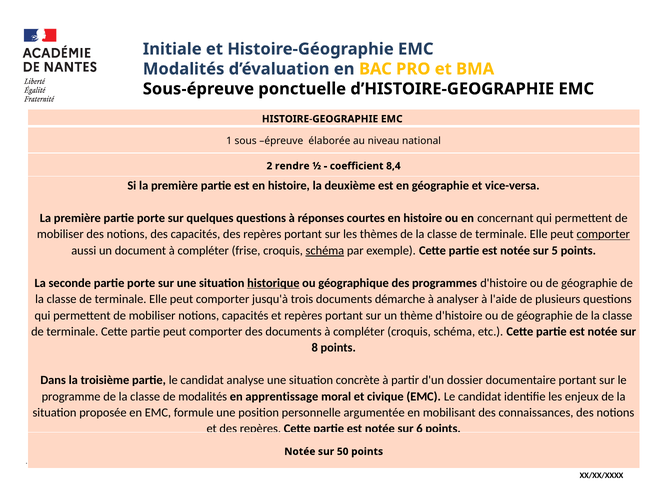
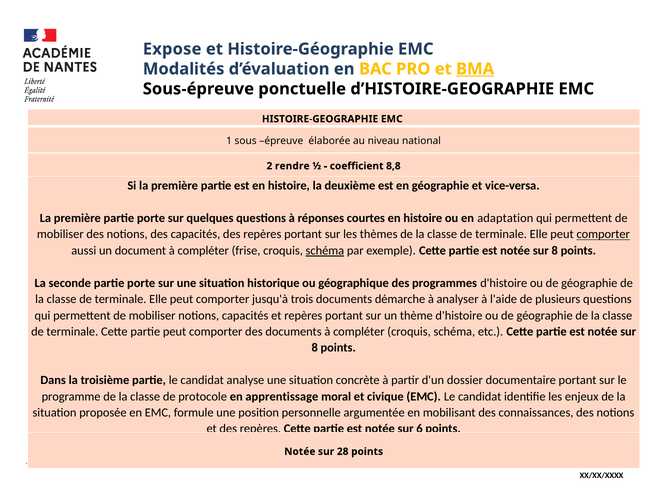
Initiale: Initiale -> Expose (172, 49)
BMA underline: none -> present (475, 69)
8,4: 8,4 -> 8,8 (393, 166)
concernant: concernant -> adaptation (505, 218)
5: 5 -> 8 (555, 250)
historique underline: present -> none (273, 283)
de modalités: modalités -> protocole (203, 396)
50: 50 -> 28 (343, 451)
